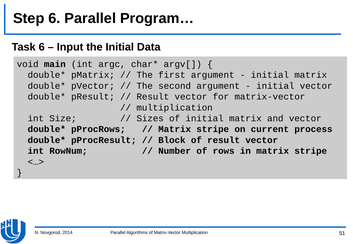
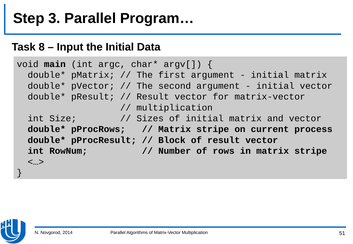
Step 6: 6 -> 3 (54, 18)
Task 6: 6 -> 8 (42, 47)
